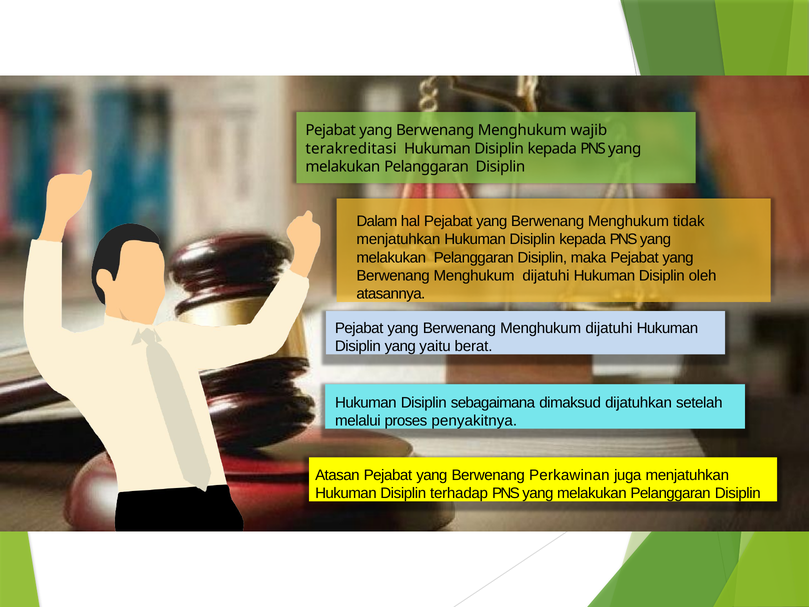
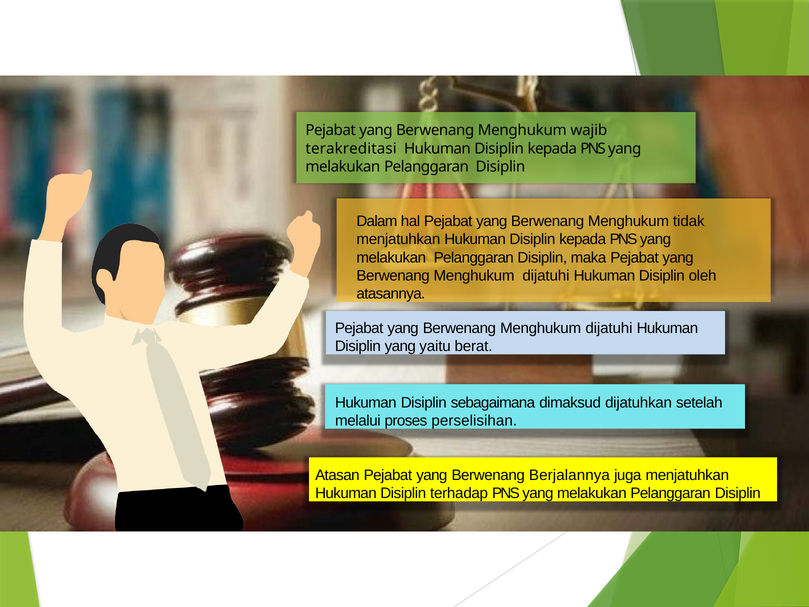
penyakitnya: penyakitnya -> perselisihan (474, 421)
Perkawinan: Perkawinan -> Berjalannya (569, 475)
